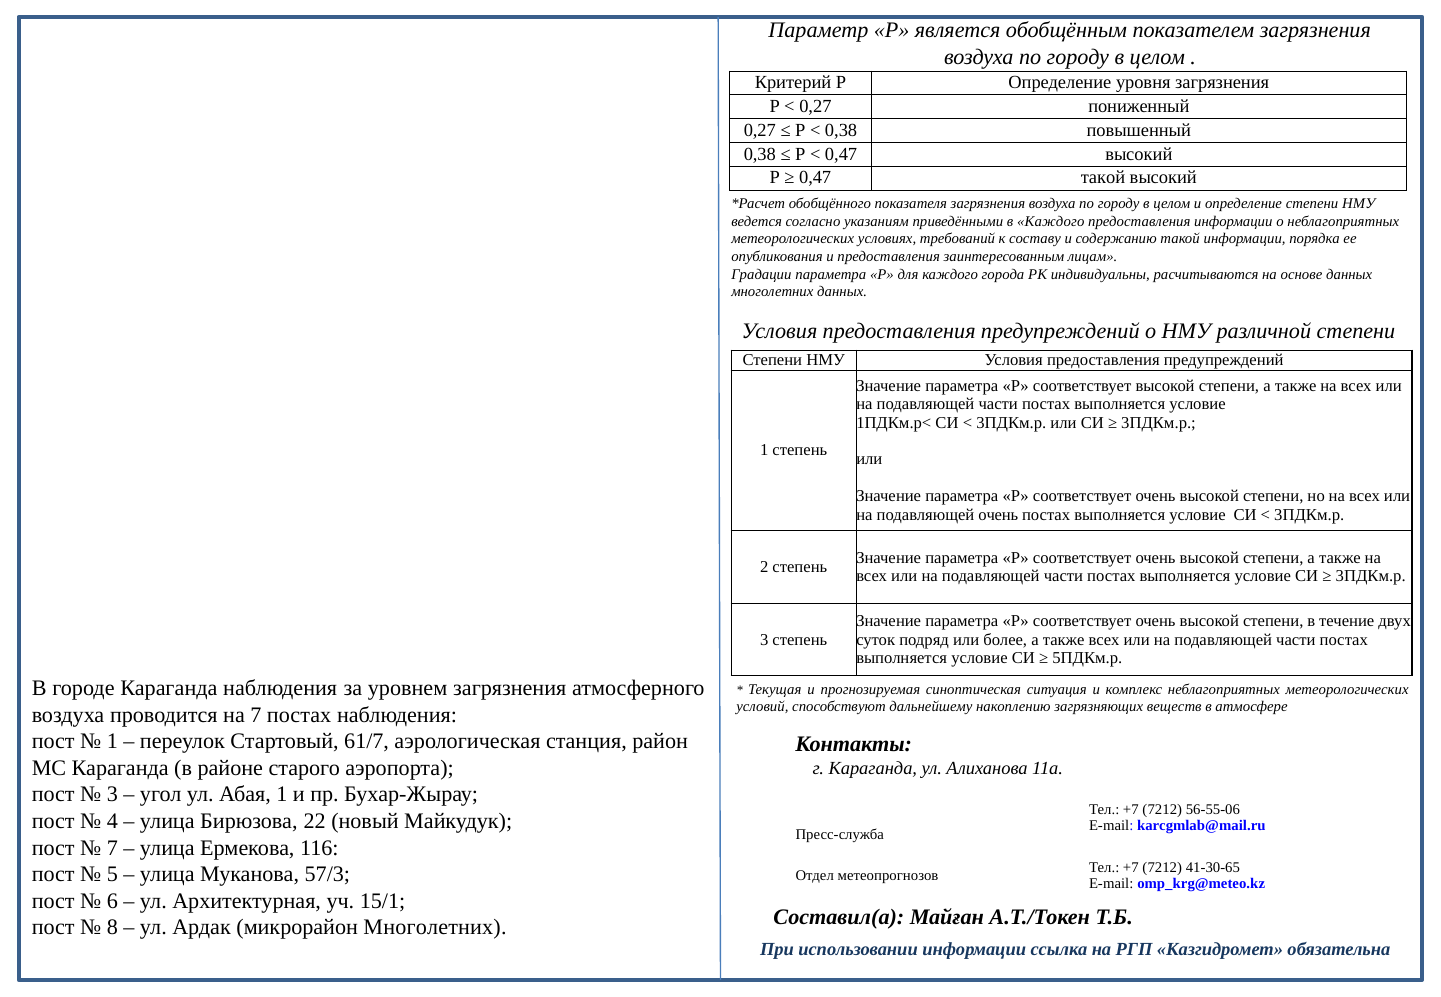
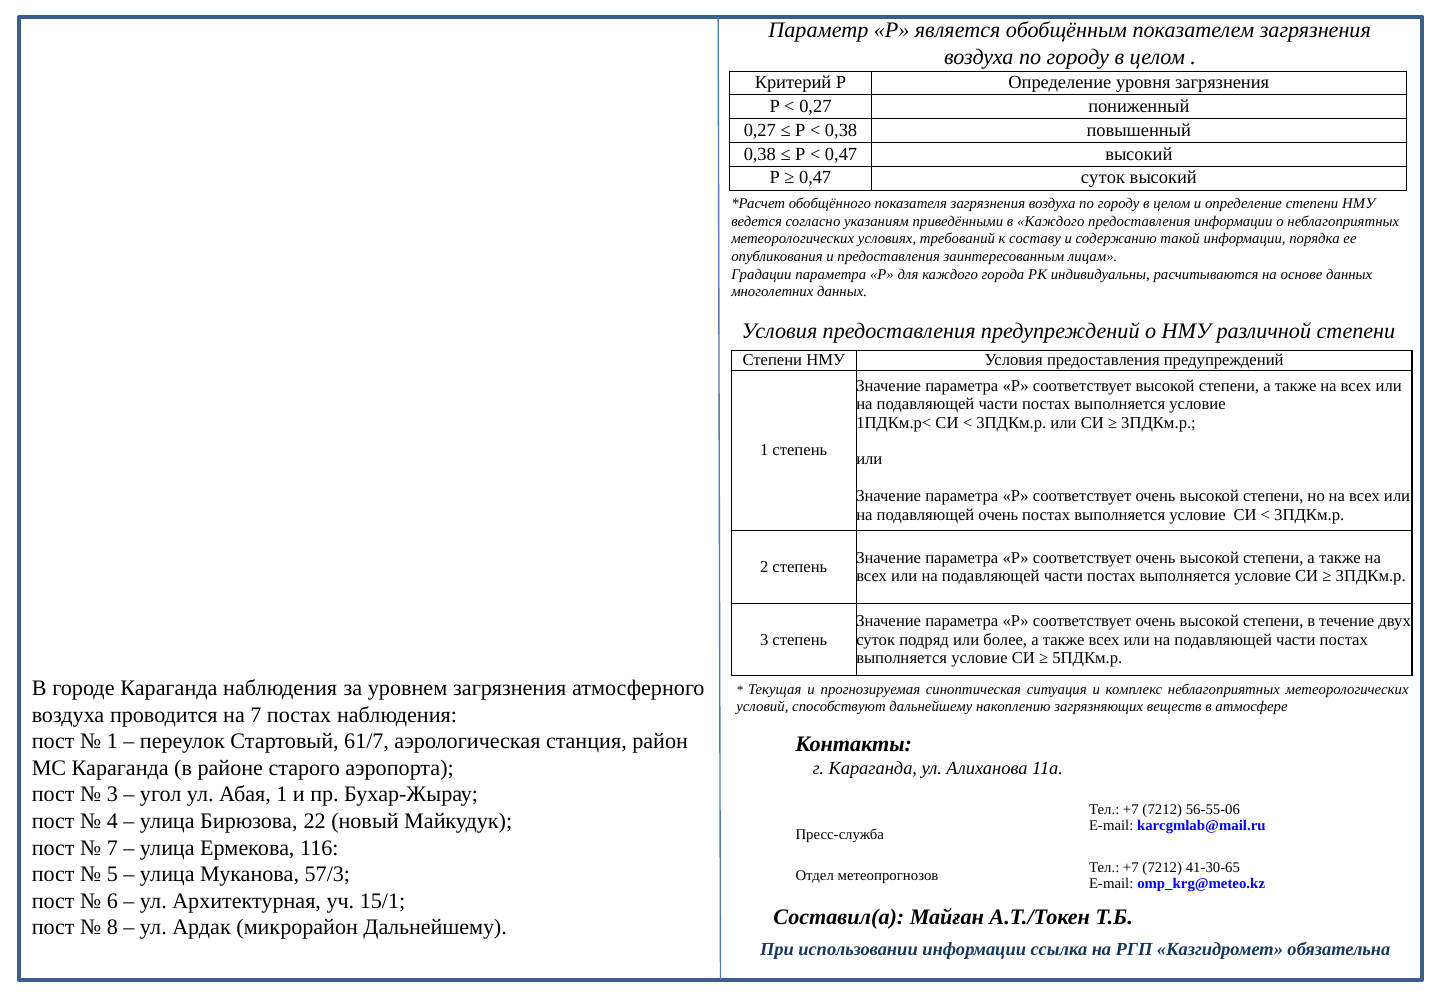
0,47 такой: такой -> суток (1103, 178)
микрорайон Многолетних: Многолетних -> Дальнейшему (435, 928)
